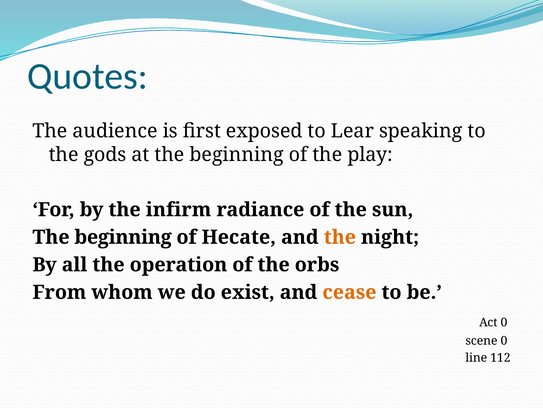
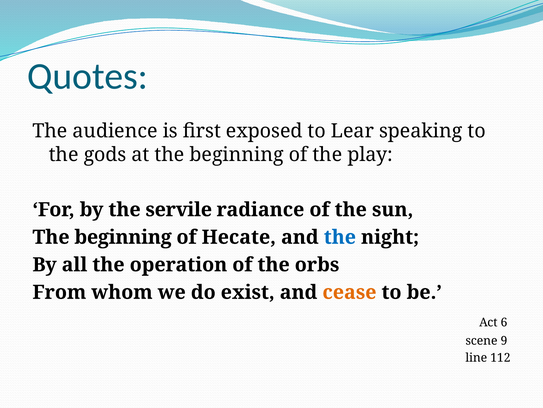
infirm: infirm -> servile (179, 209)
the colour: orange -> blue (340, 237)
Act 0: 0 -> 6 (504, 322)
scene 0: 0 -> 9 (504, 340)
